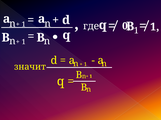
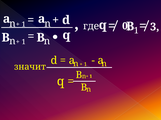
1: 1 -> 3 (155, 27)
